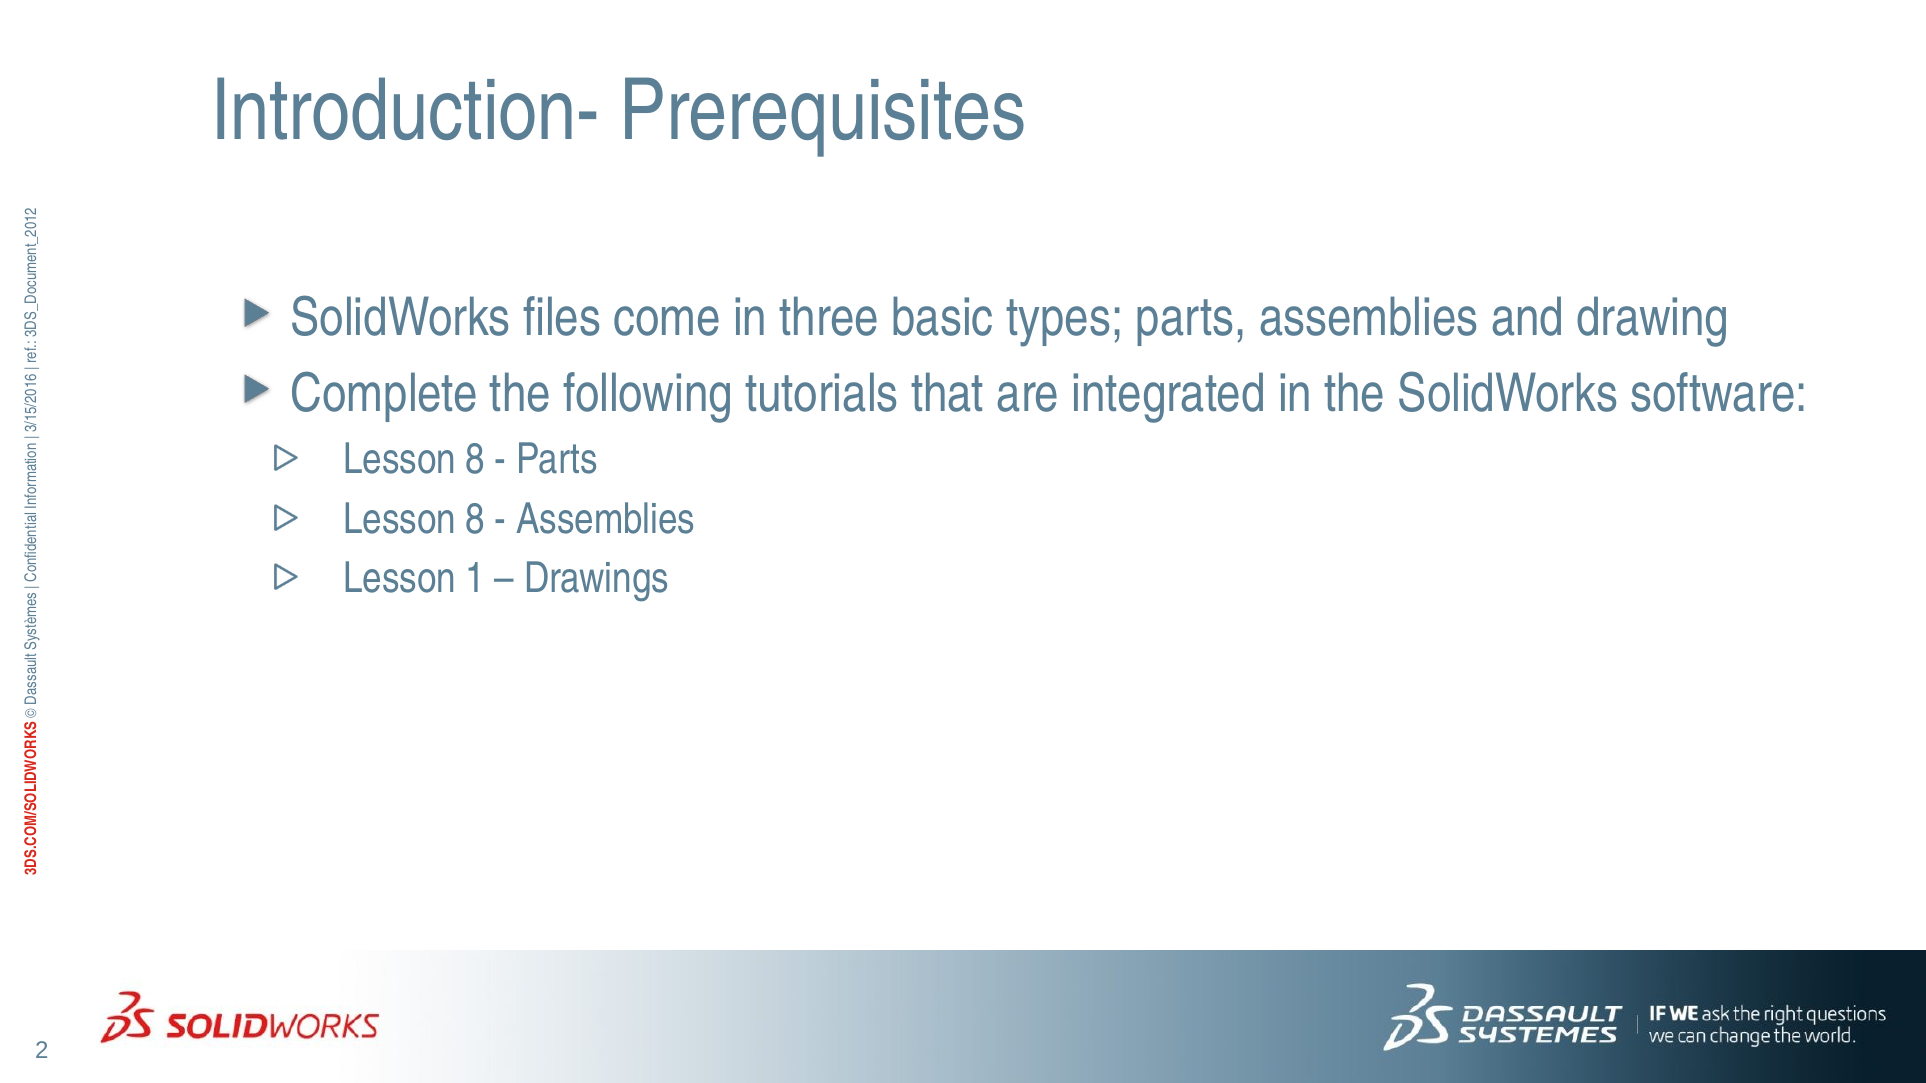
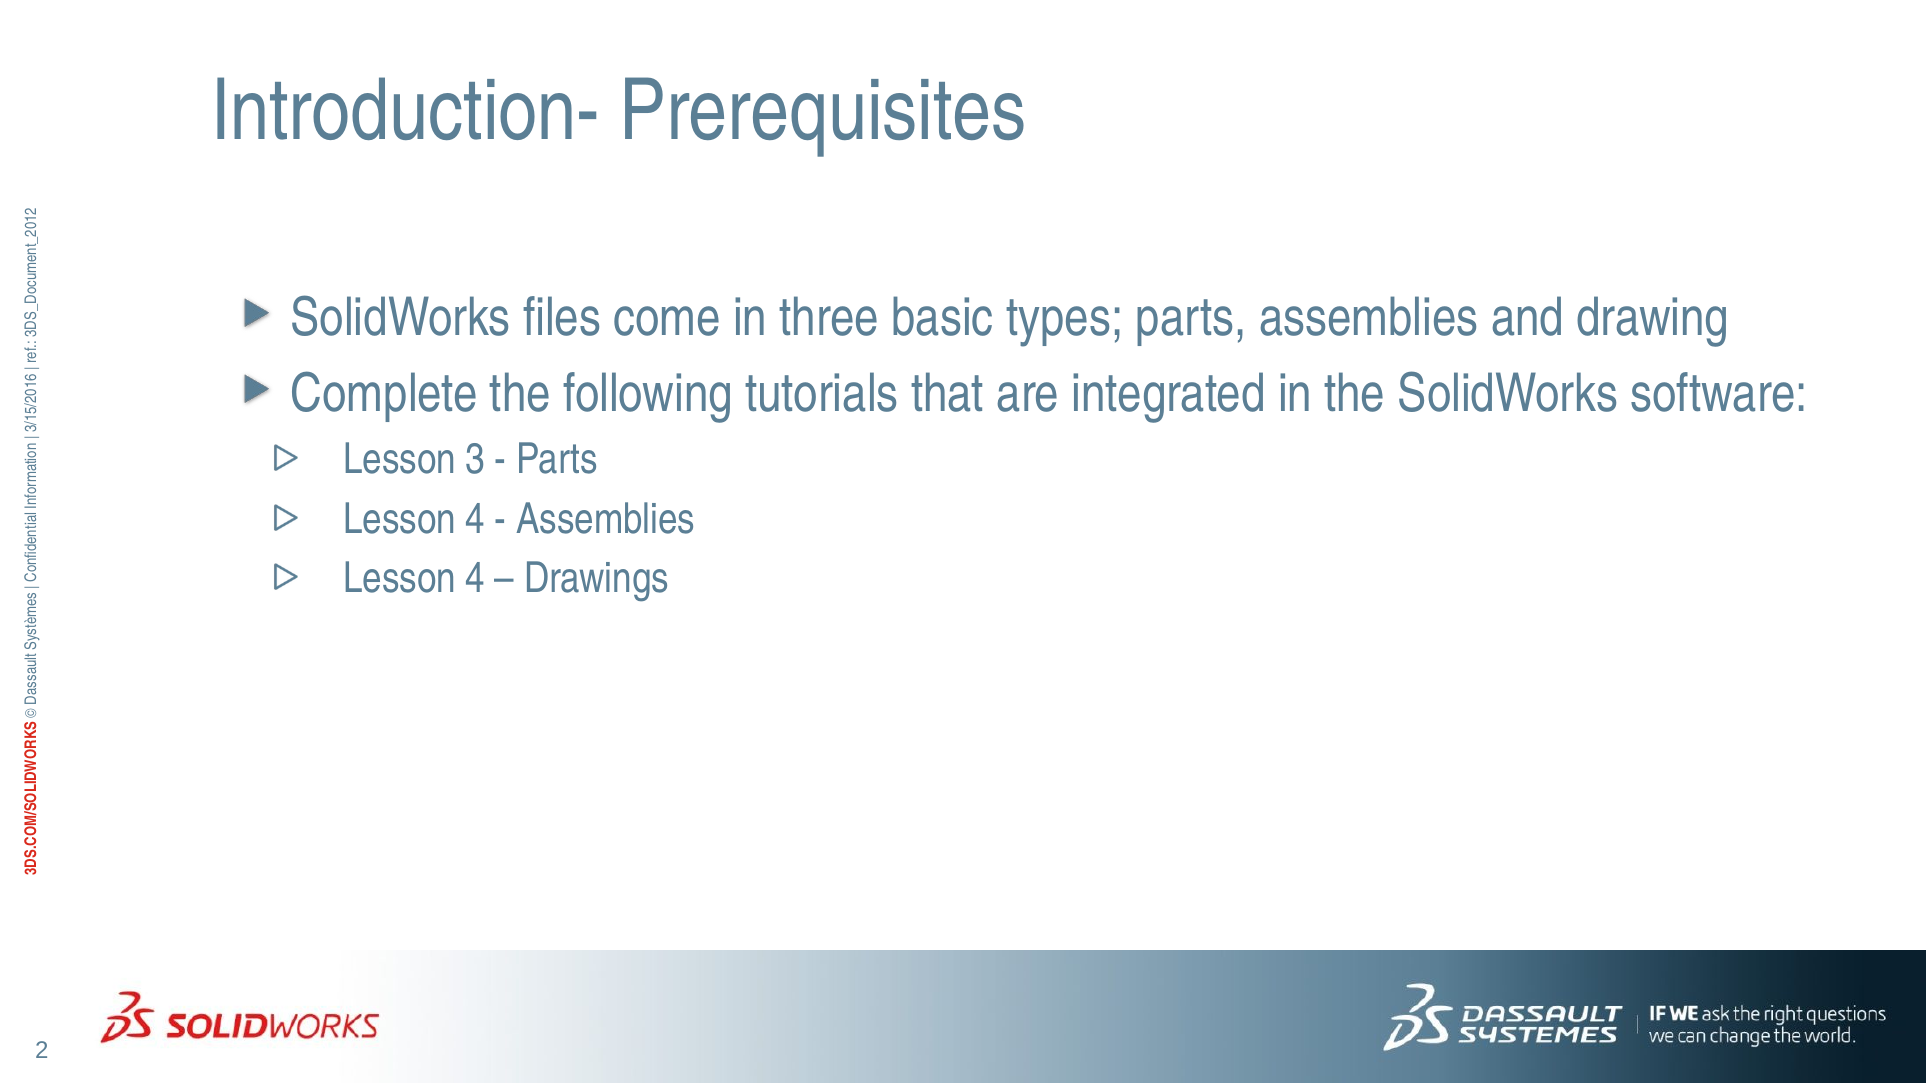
8: 8 -> 3 (476, 460)
8: 8 -> 4 (476, 519)
1: 1 -> 4 (476, 579)
